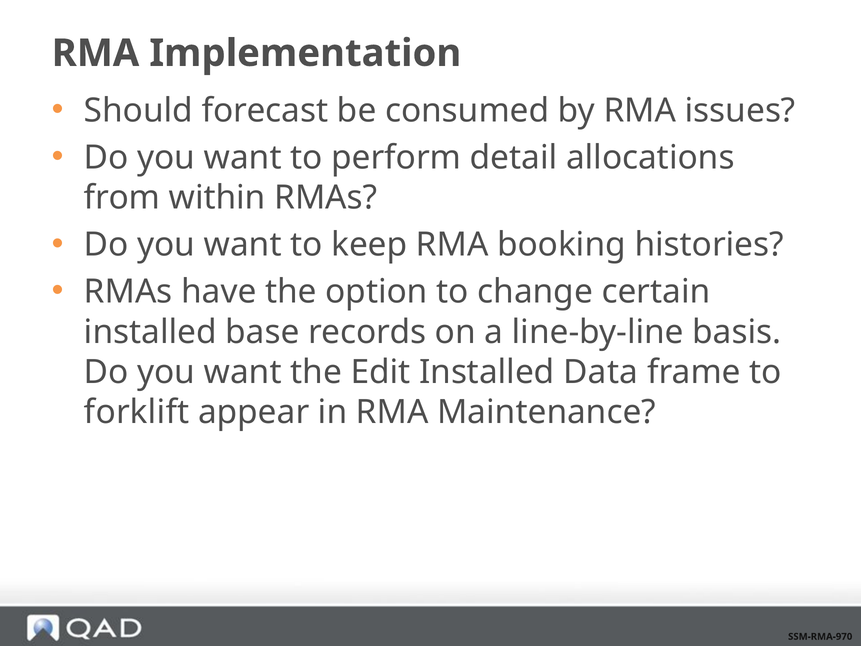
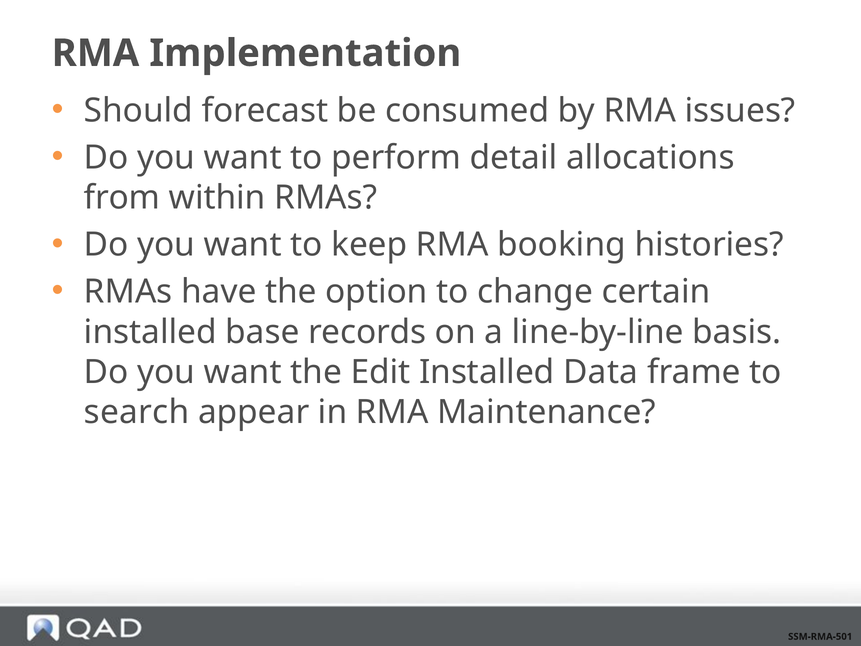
forklift: forklift -> search (137, 412)
SSM-RMA-970: SSM-RMA-970 -> SSM-RMA-501 (820, 636)
